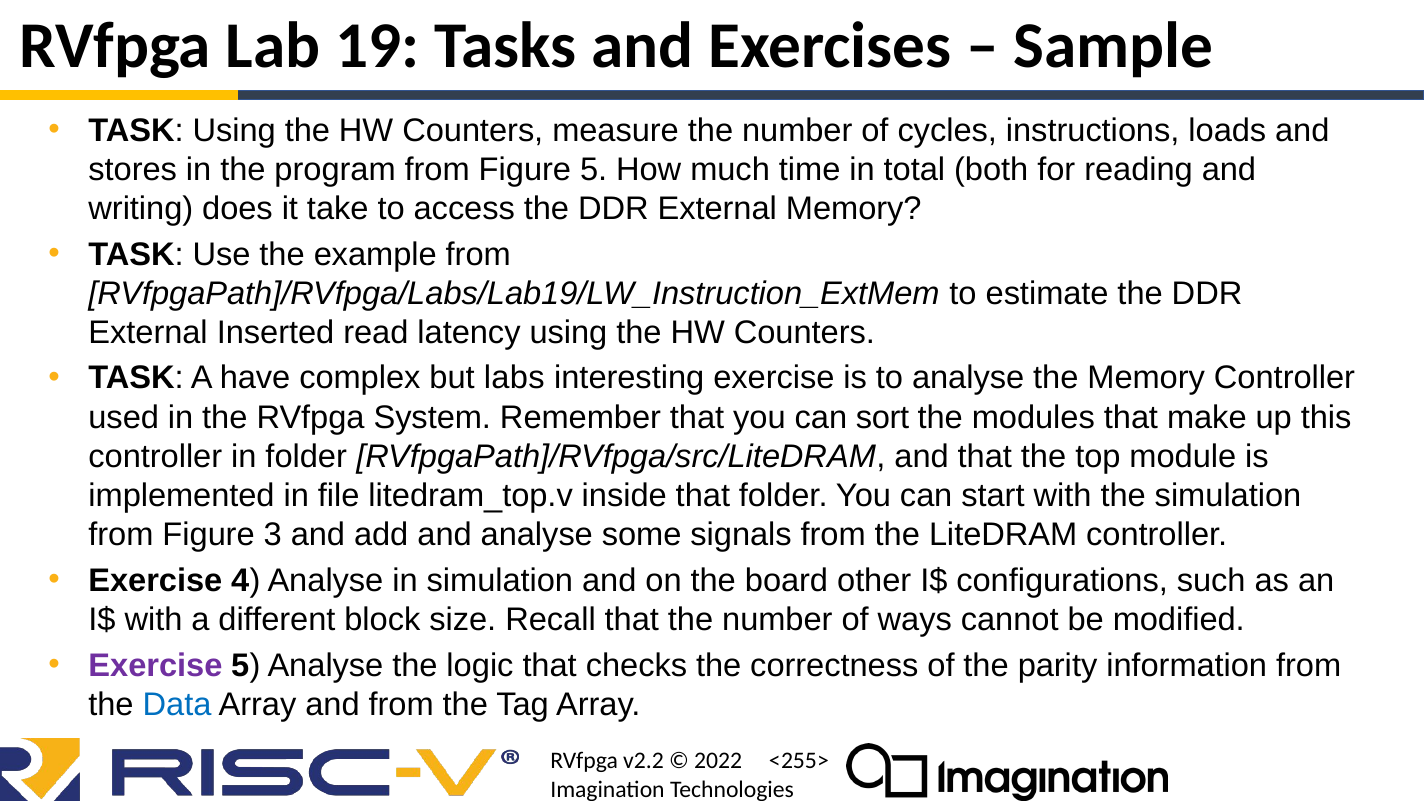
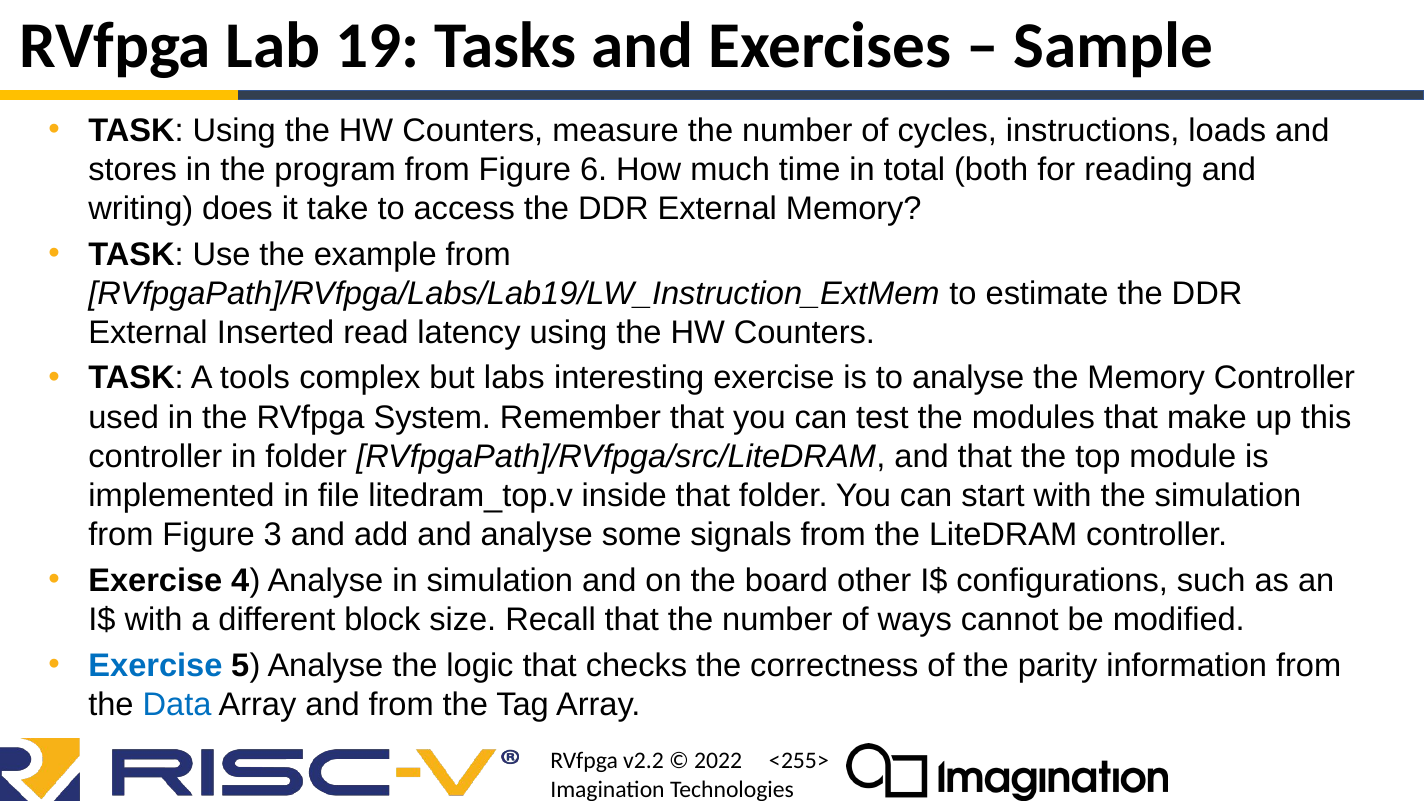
Figure 5: 5 -> 6 (594, 169)
have: have -> tools (255, 378)
sort: sort -> test (882, 417)
Exercise colour: purple -> blue (155, 665)
